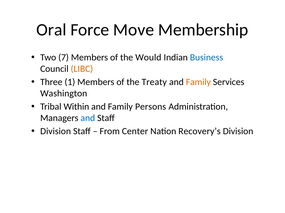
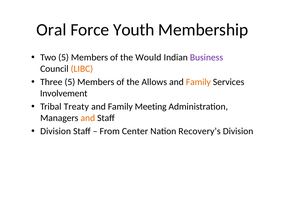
Move: Move -> Youth (134, 30)
Two 7: 7 -> 5 (64, 58)
Business colour: blue -> purple (207, 58)
Three 1: 1 -> 5 (70, 82)
Treaty: Treaty -> Allows (154, 82)
Washington: Washington -> Involvement (64, 94)
Within: Within -> Treaty (76, 107)
Persons: Persons -> Meeting (151, 107)
and colour: blue -> orange (88, 118)
